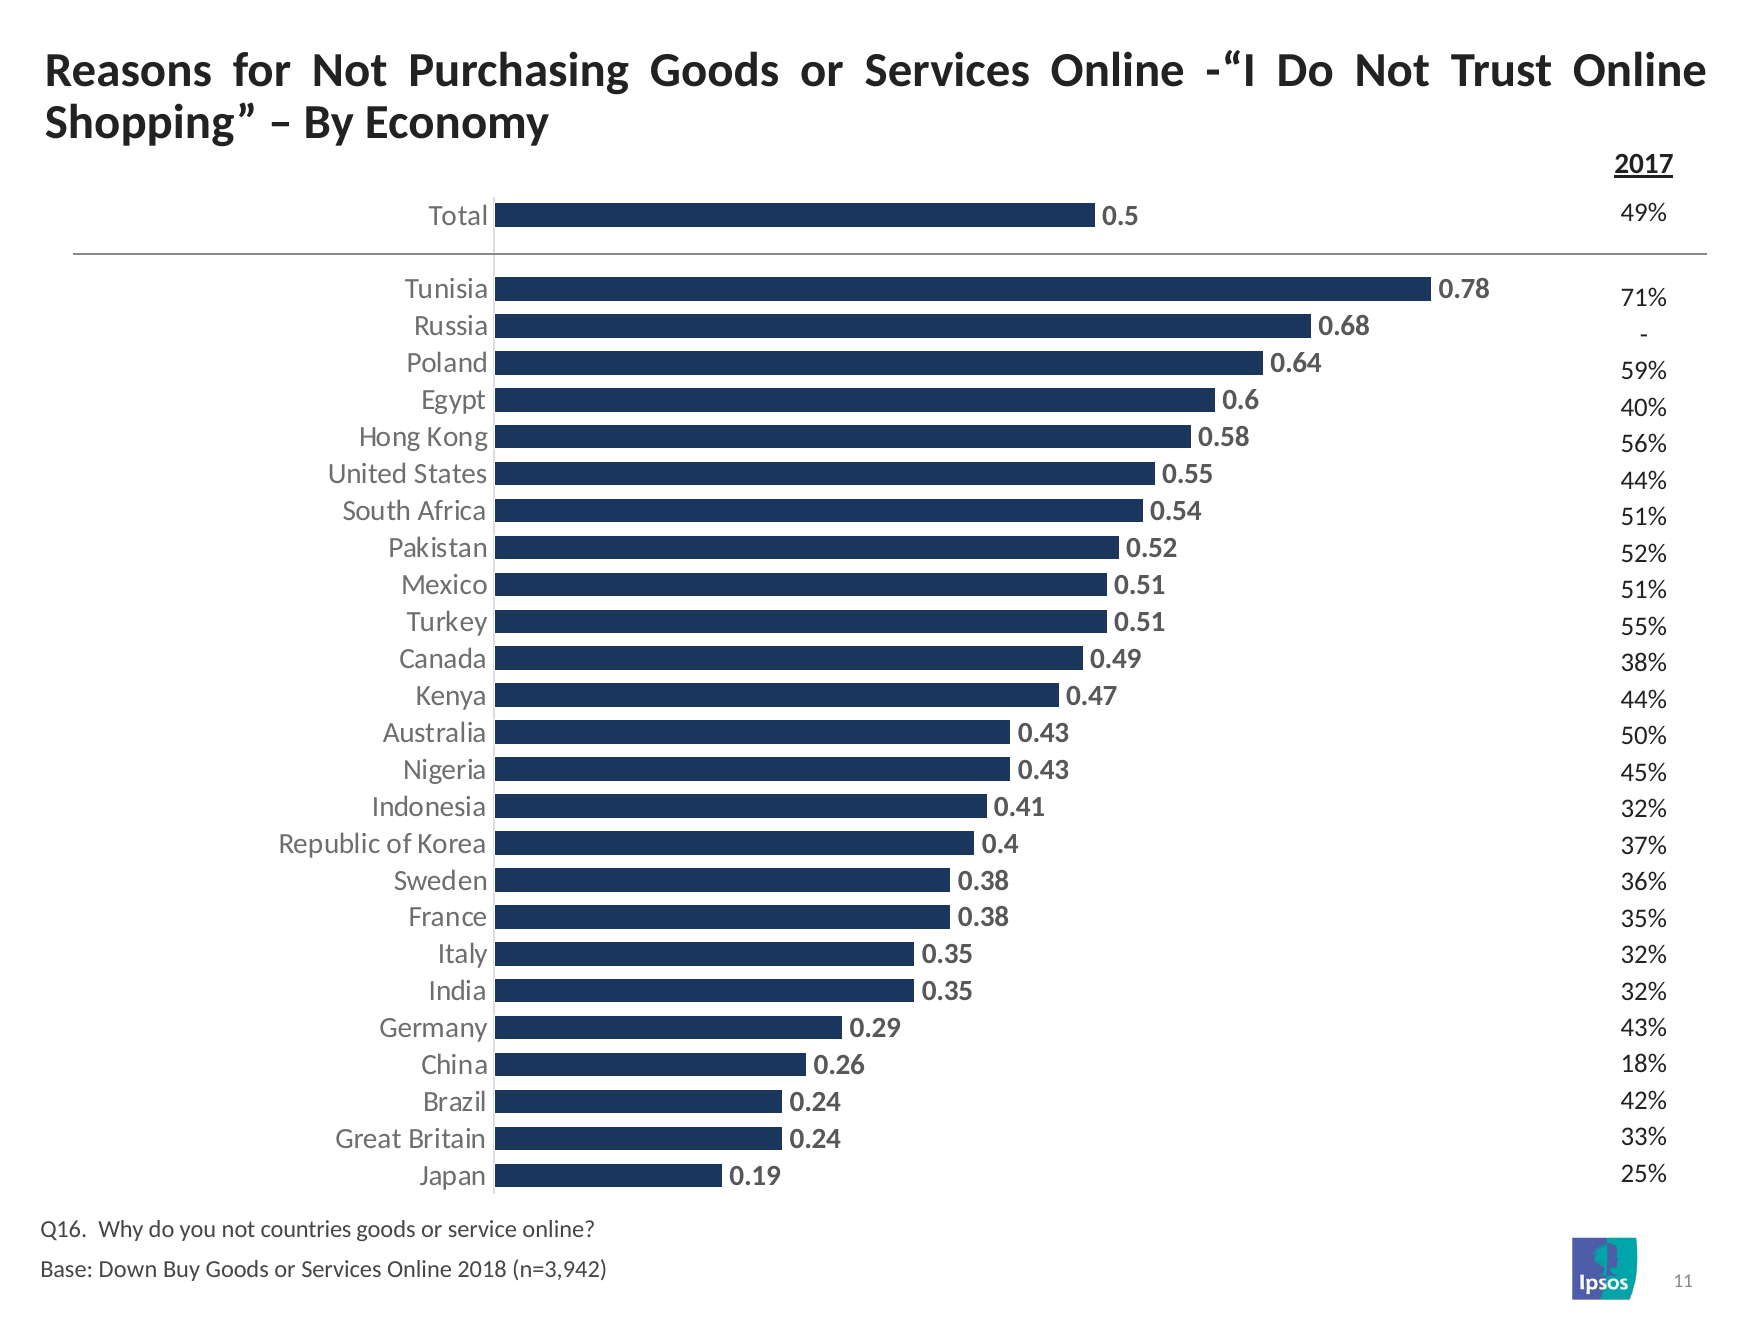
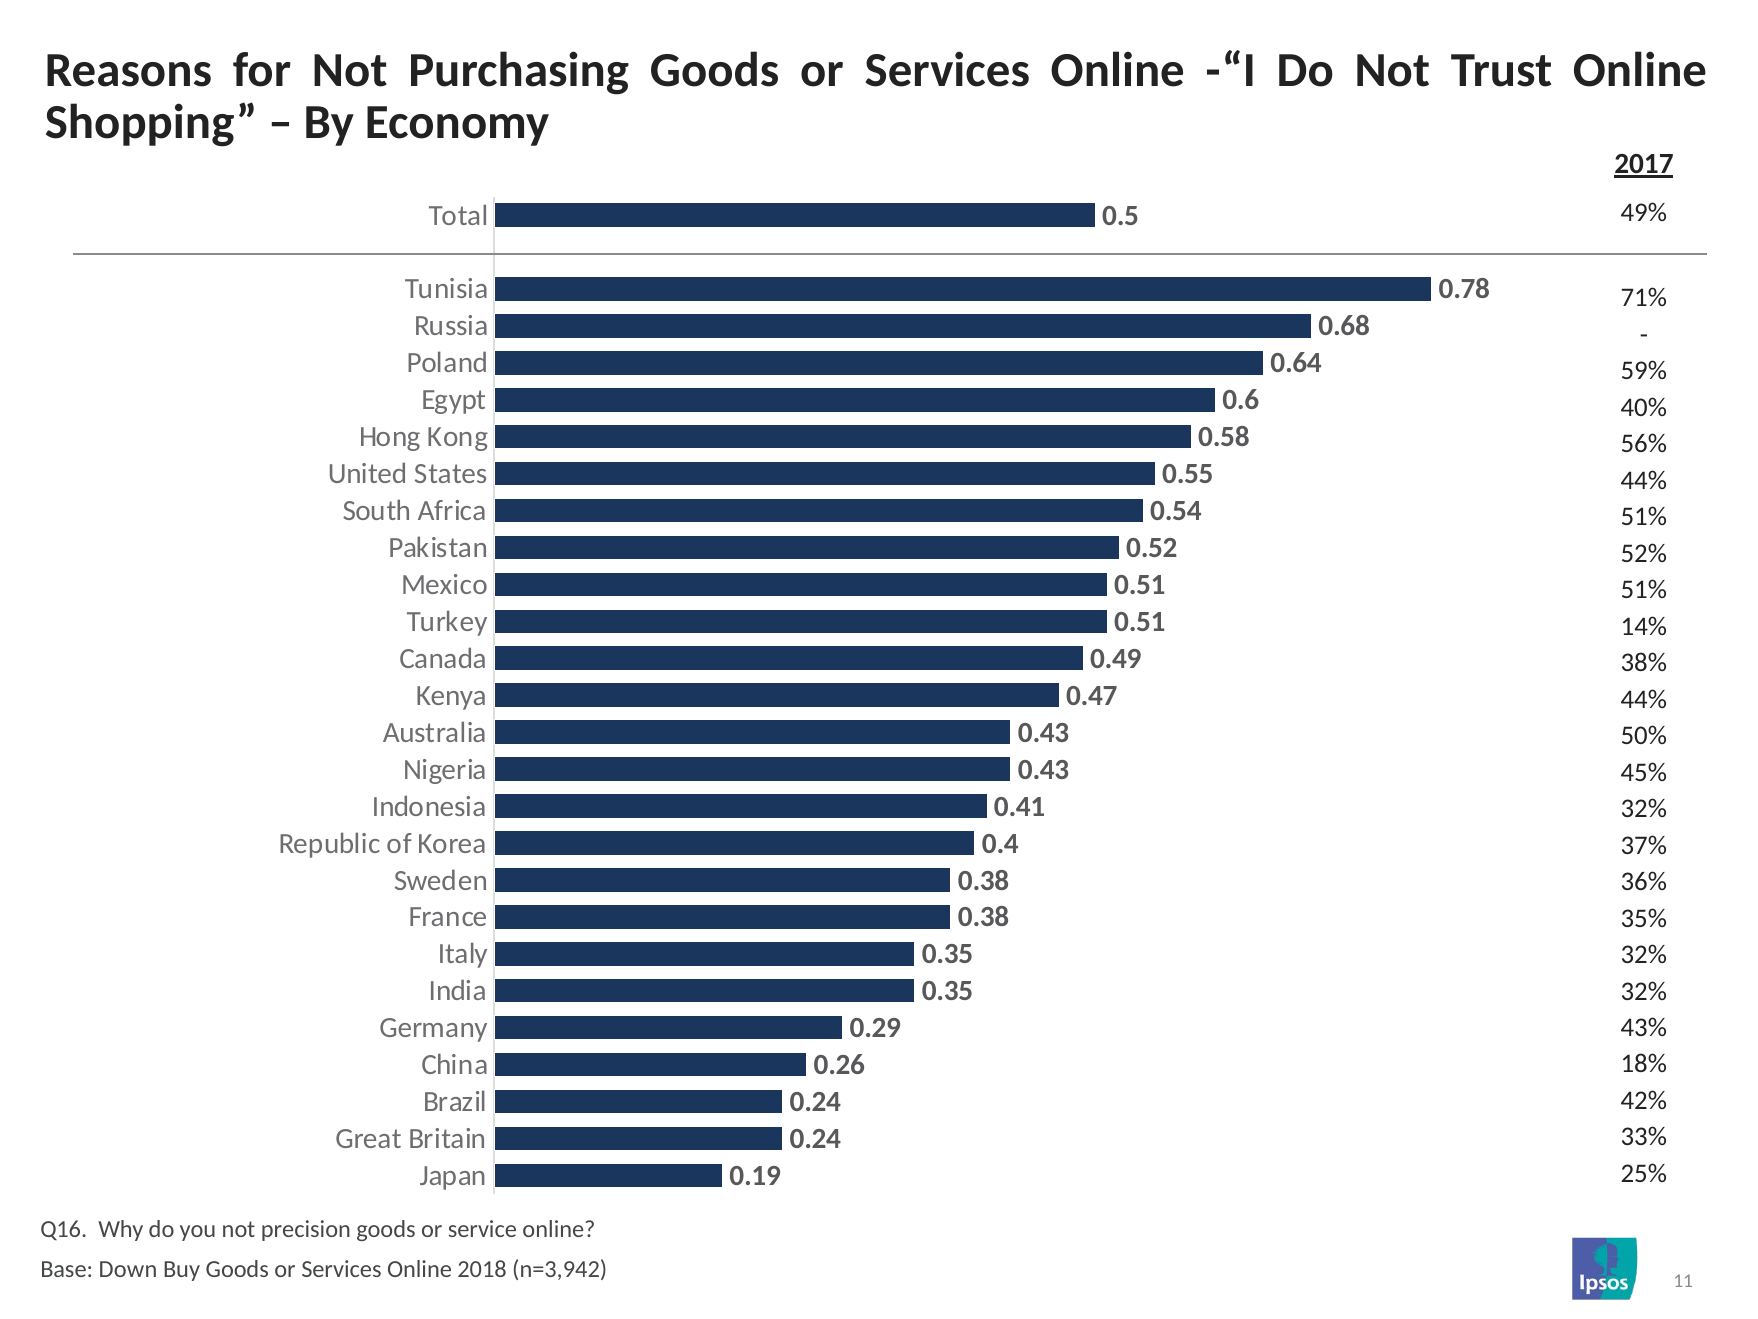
55%: 55% -> 14% (1644, 626)
countries: countries -> precision (306, 1229)
